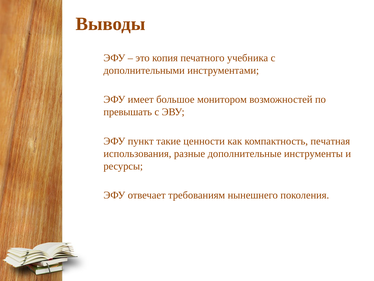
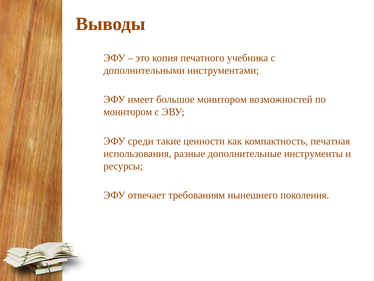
превышать: превышать -> монитором (128, 112)
пункт: пункт -> среди (141, 141)
